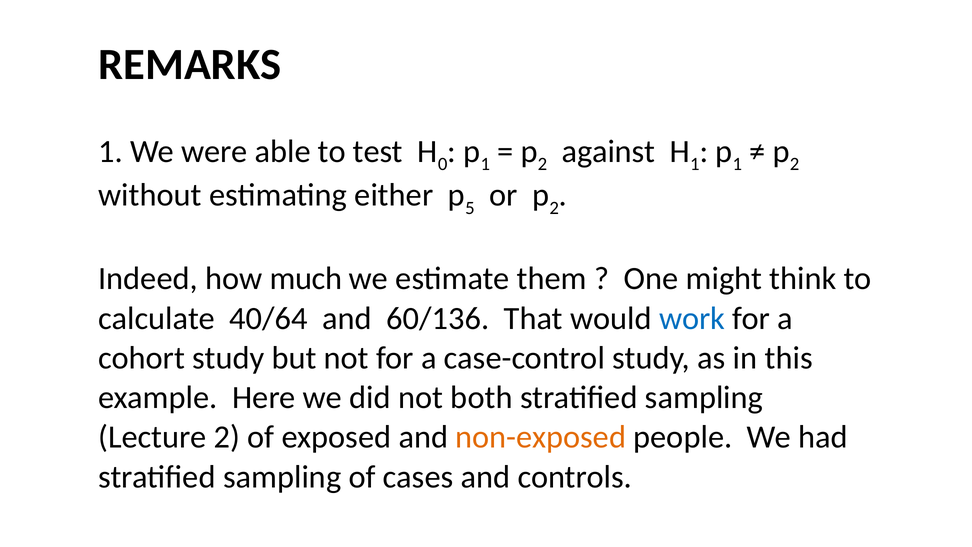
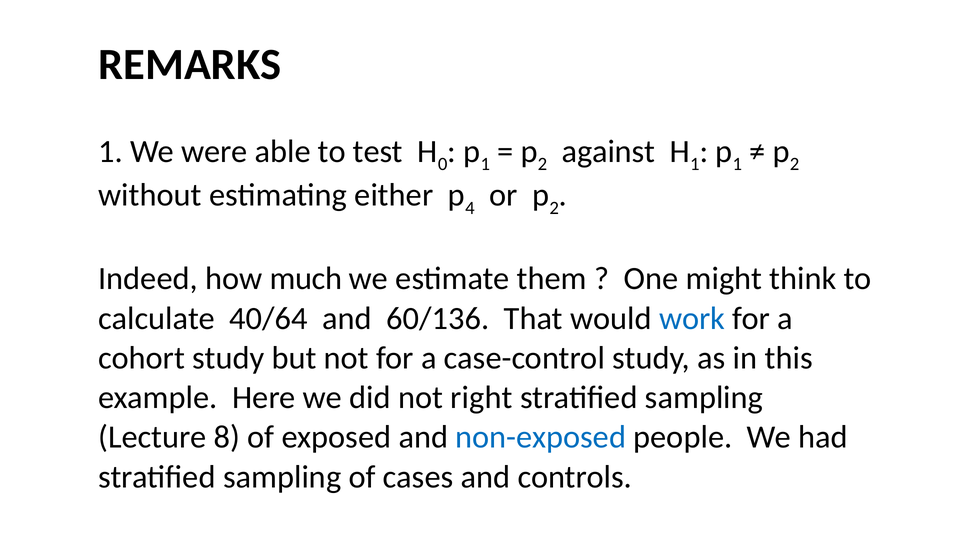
5: 5 -> 4 (470, 208)
both: both -> right (482, 397)
Lecture 2: 2 -> 8 (227, 437)
non-exposed colour: orange -> blue (541, 437)
